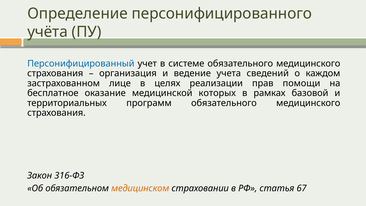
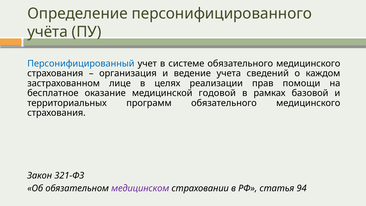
которых: которых -> годовой (217, 93)
316-ФЗ: 316-ФЗ -> 321-ФЗ (69, 176)
медицинском colour: orange -> purple (140, 188)
67: 67 -> 94 (302, 188)
